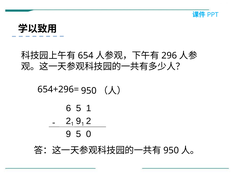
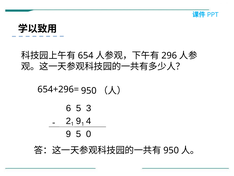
5 1: 1 -> 3 (89, 108)
9 2: 2 -> 4 (89, 121)
